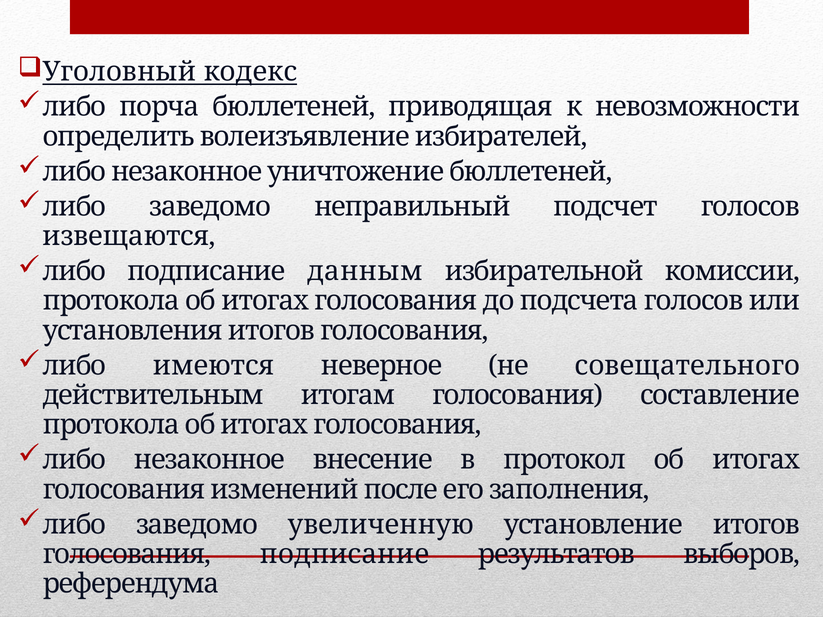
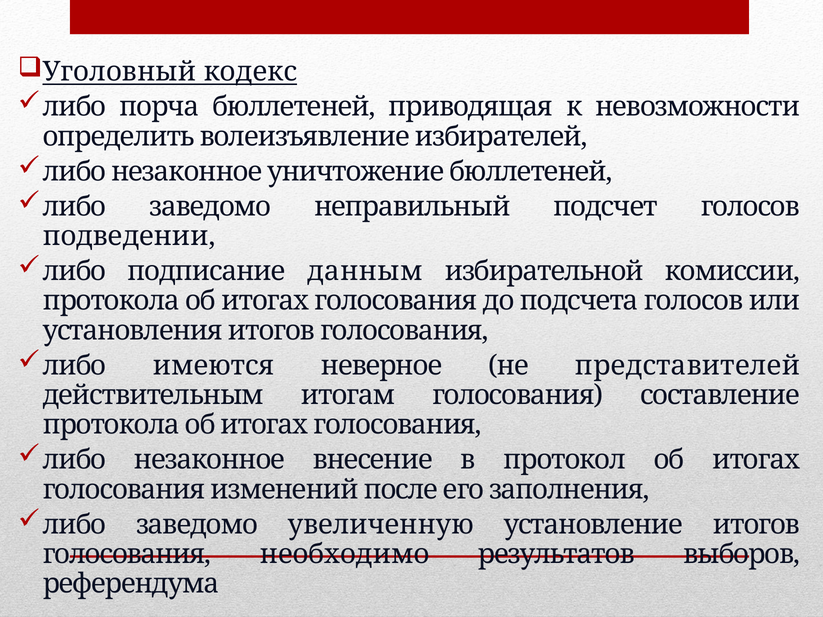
извещаются: извещаются -> подведении (129, 236)
совещательного: совещательного -> представителей (688, 366)
голосования подписание: подписание -> необходимо (345, 554)
